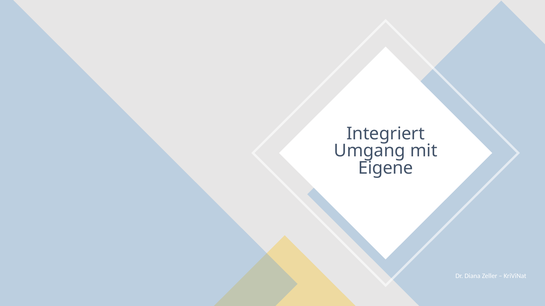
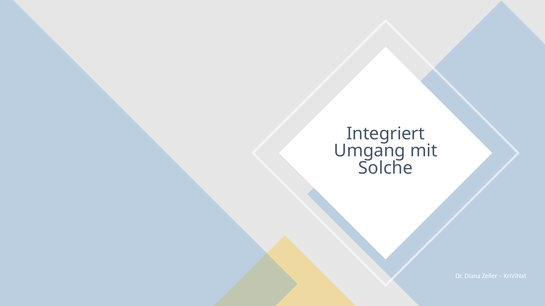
Eigene: Eigene -> Solche (386, 168)
